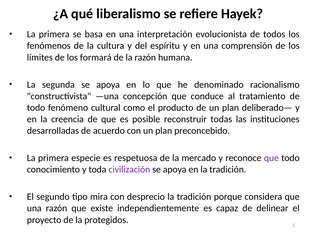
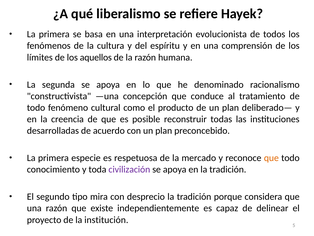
formará: formará -> aquellos (96, 57)
que colour: purple -> orange (271, 158)
protegidos: protegidos -> institución (106, 219)
